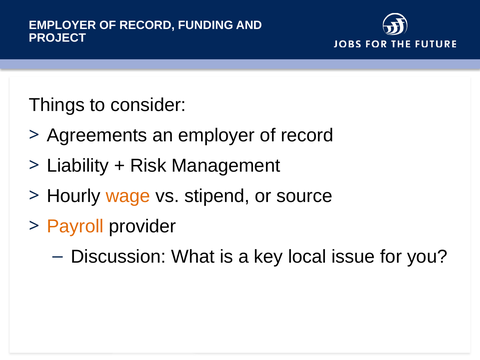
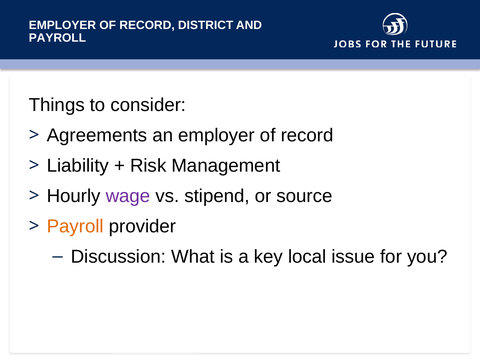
FUNDING: FUNDING -> DISTRICT (206, 25)
PROJECT: PROJECT -> PAYROLL (57, 38)
wage colour: orange -> purple (128, 196)
